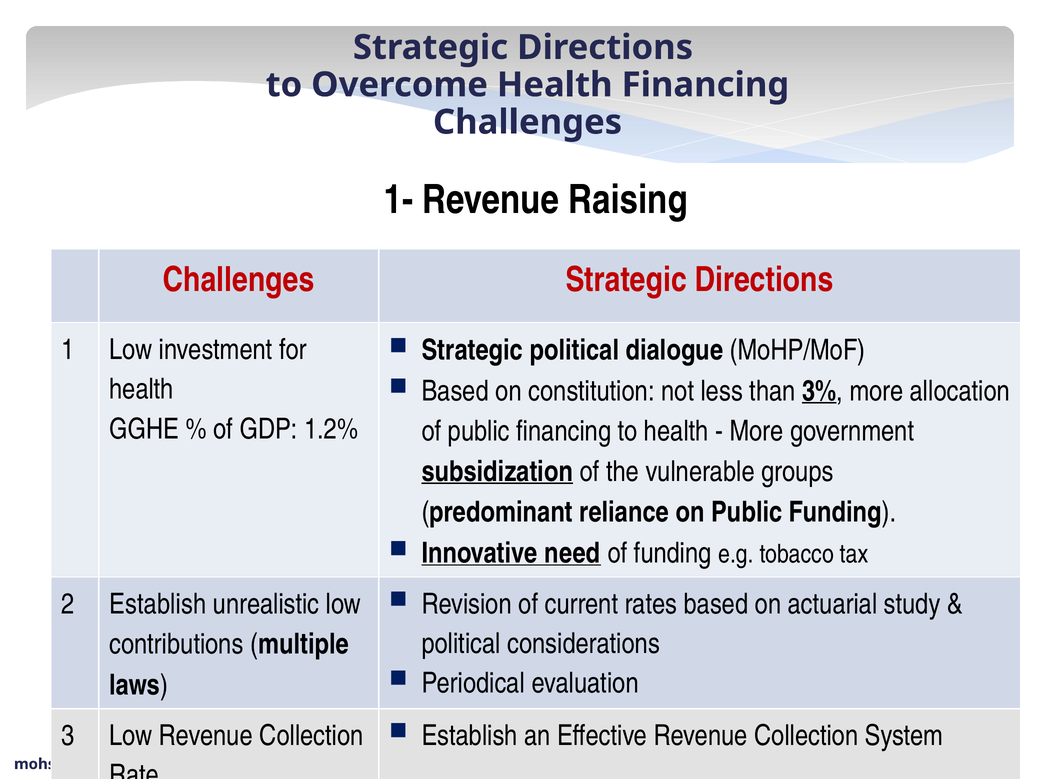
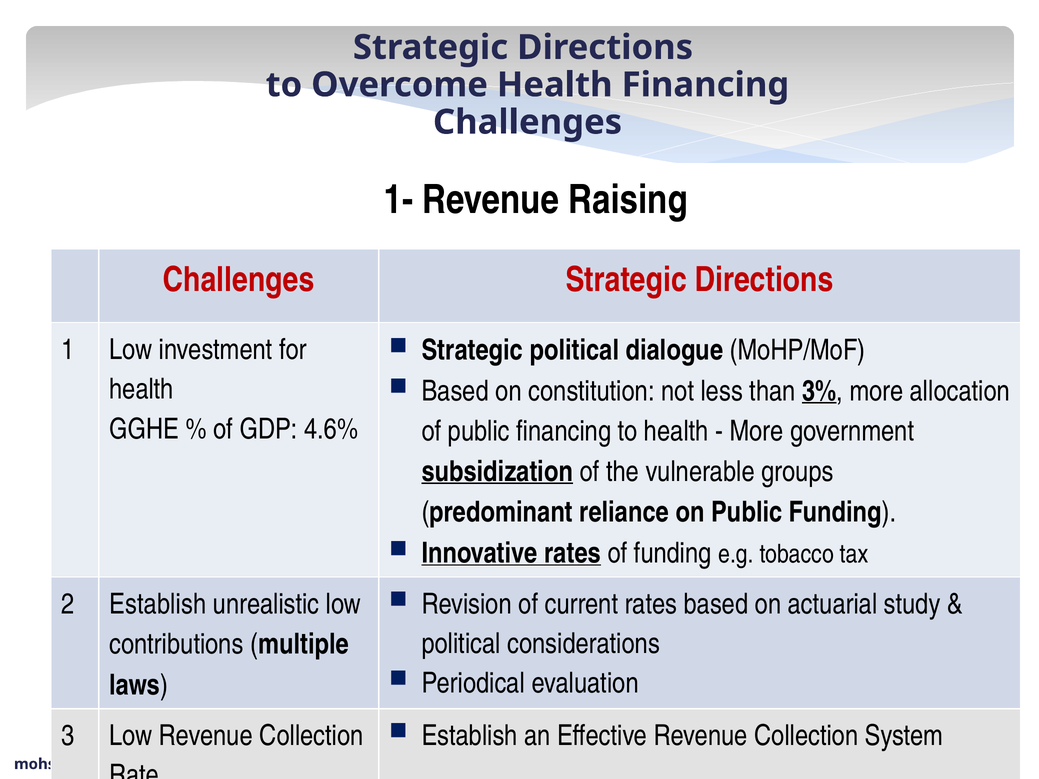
1.2%: 1.2% -> 4.6% (331, 429)
Innovative need: need -> rates (572, 553)
